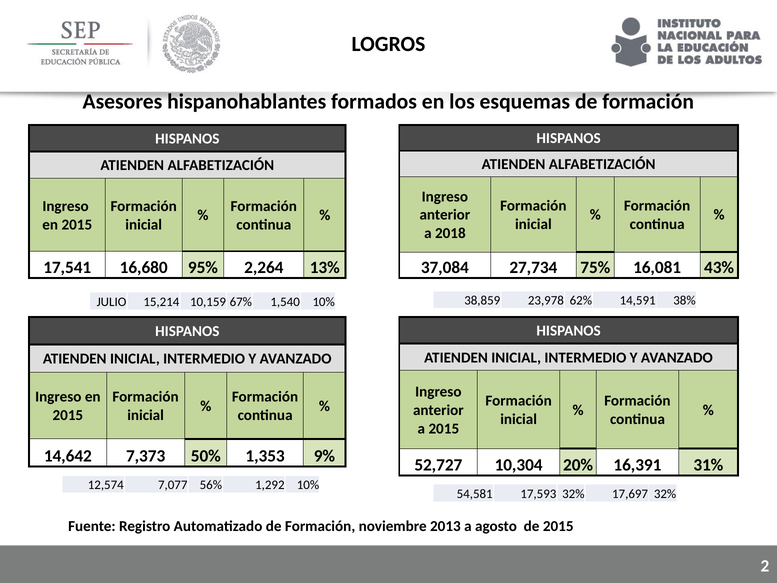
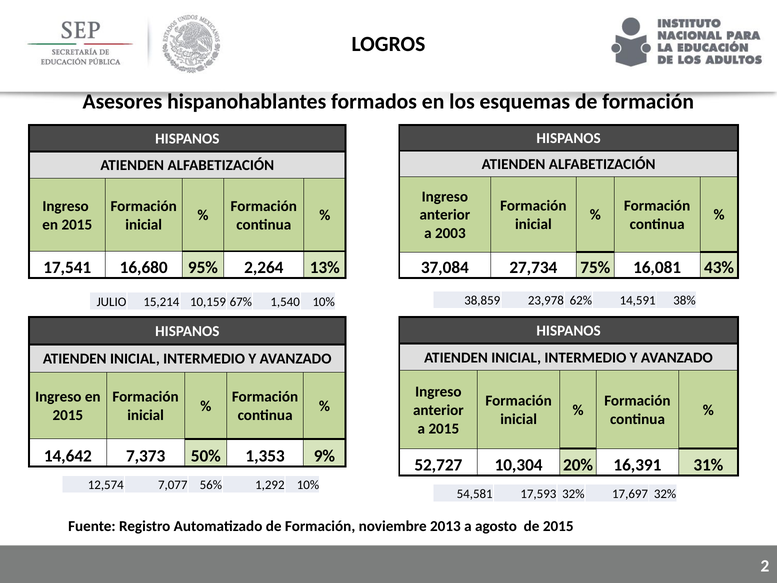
2018: 2018 -> 2003 (450, 233)
